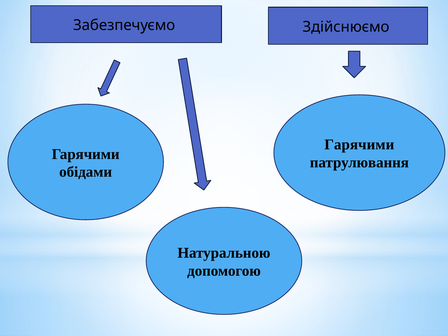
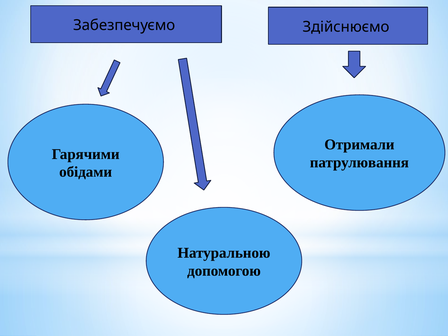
Гарячими: Гарячими -> Отримали (359, 145)
